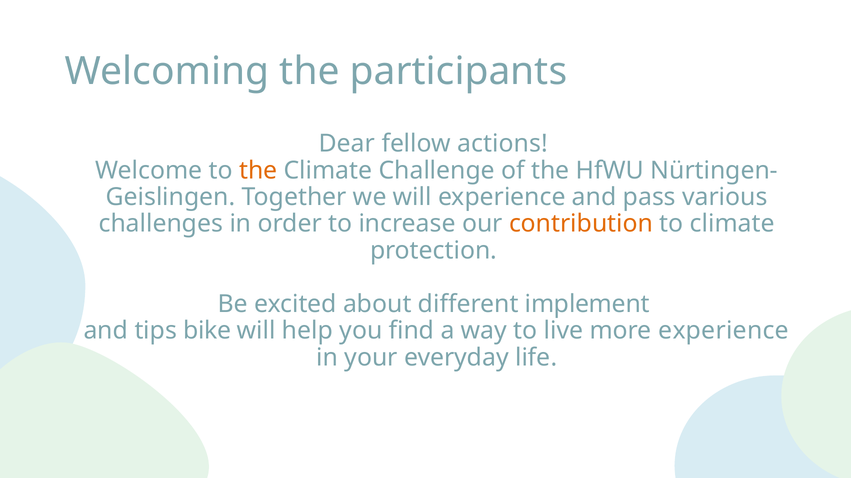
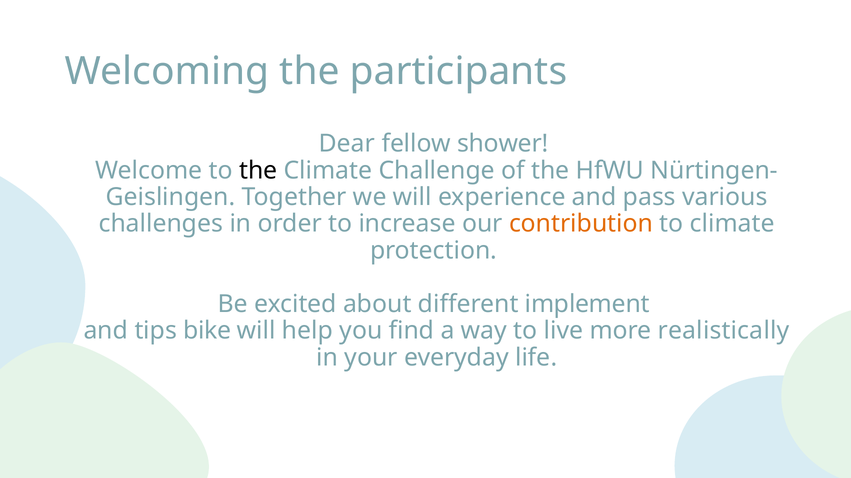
actions: actions -> shower (503, 144)
the colour: orange -> black (258, 171)
more experience: experience -> realistically (724, 331)
